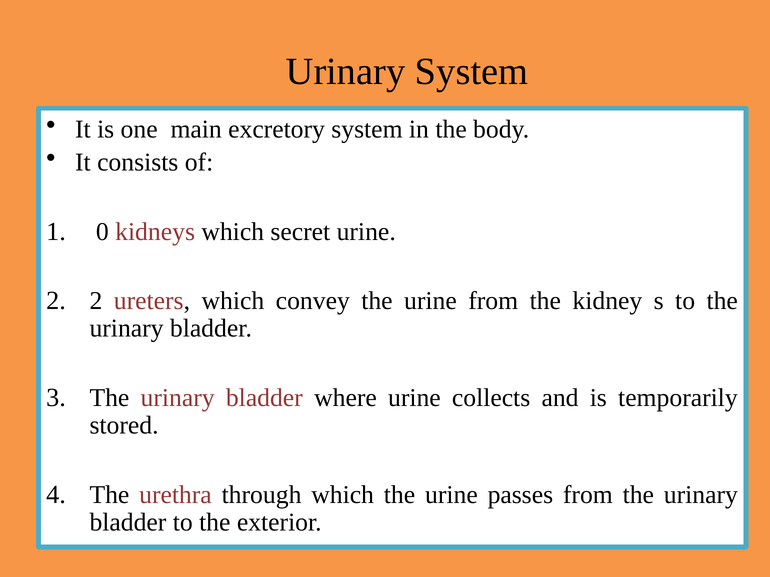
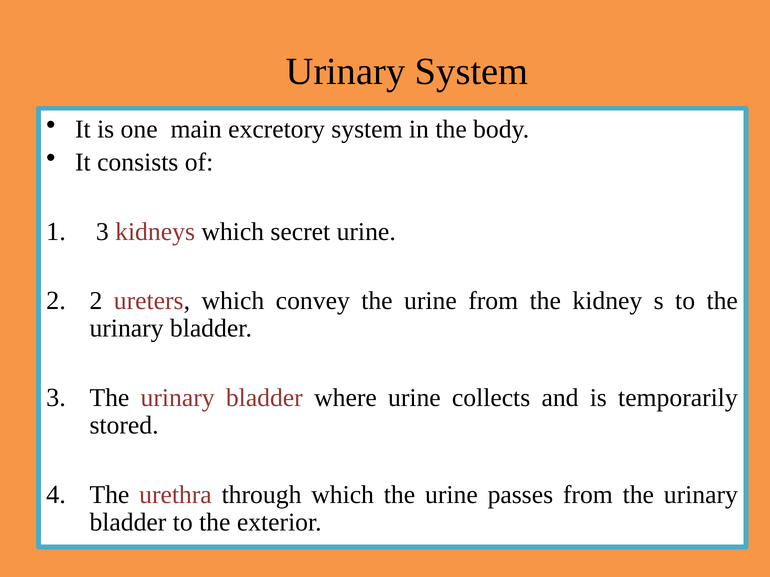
0: 0 -> 3 (102, 232)
